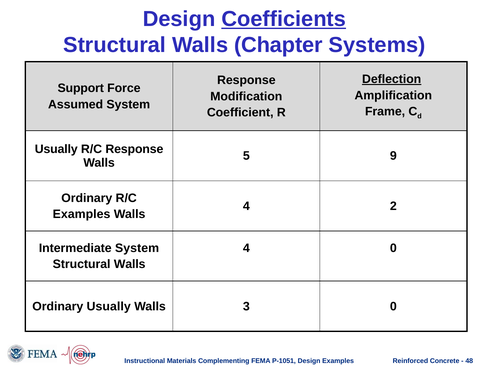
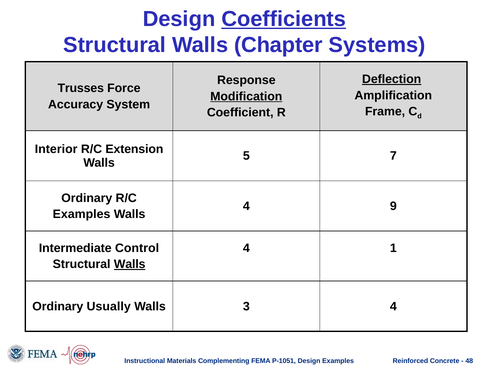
Support: Support -> Trusses (81, 88)
Modification underline: none -> present (246, 96)
Assumed: Assumed -> Accuracy (76, 105)
Usually: Usually -> Interior (56, 149)
R/C Response: Response -> Extension (134, 149)
9: 9 -> 7 (393, 156)
2: 2 -> 9 (393, 206)
Intermediate System: System -> Control (137, 248)
4 0: 0 -> 1 (393, 248)
Walls underline: none -> present (130, 265)
3 0: 0 -> 4 (393, 307)
